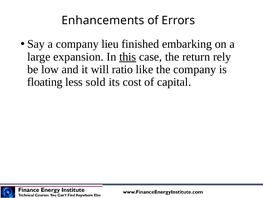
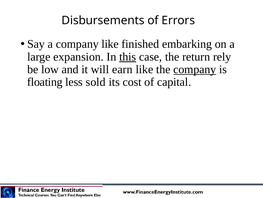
Enhancements: Enhancements -> Disbursements (103, 20)
company lieu: lieu -> like (110, 44)
ratio: ratio -> earn (122, 69)
company underline: none -> present (195, 69)
